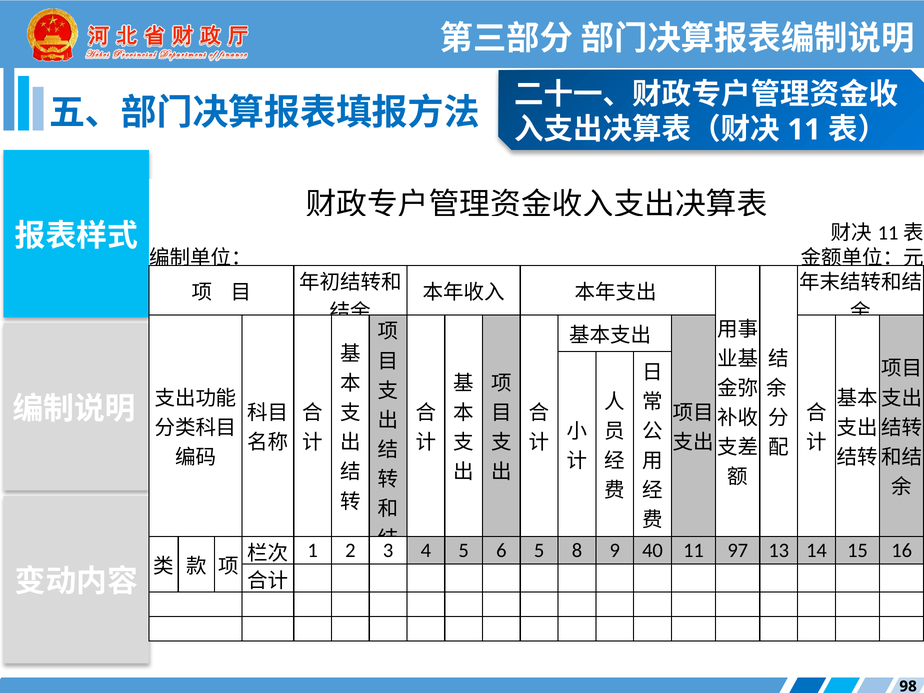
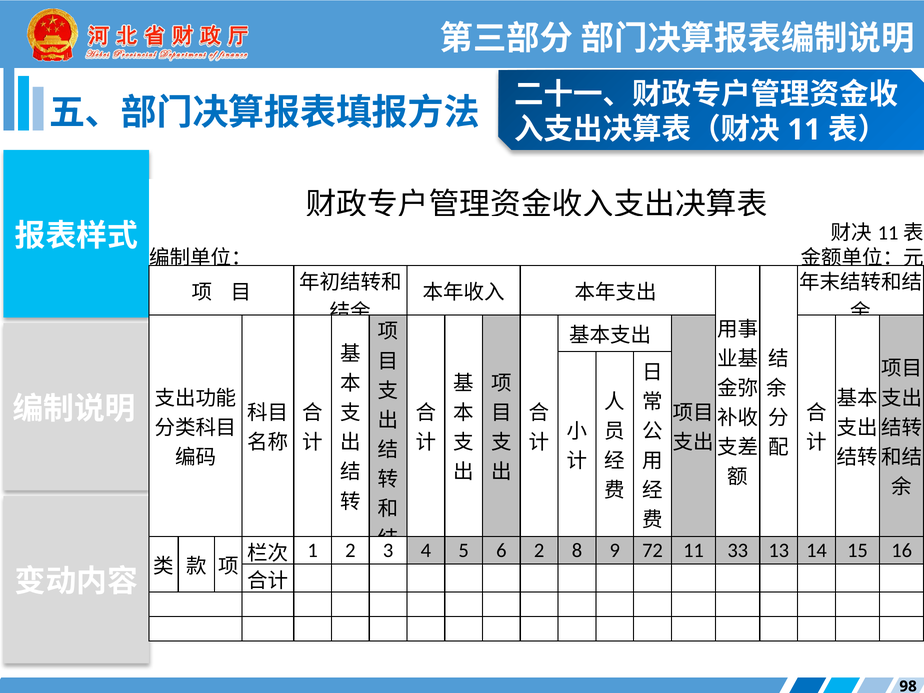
6 5: 5 -> 2 (539, 551)
40: 40 -> 72 (653, 551)
97: 97 -> 33 (738, 551)
